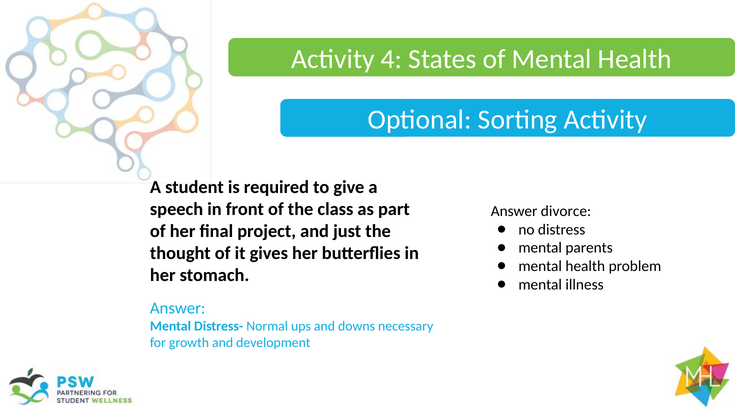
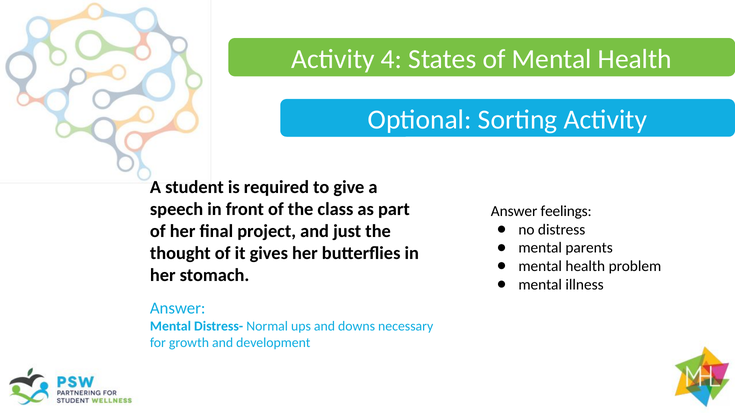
divorce: divorce -> feelings (566, 211)
